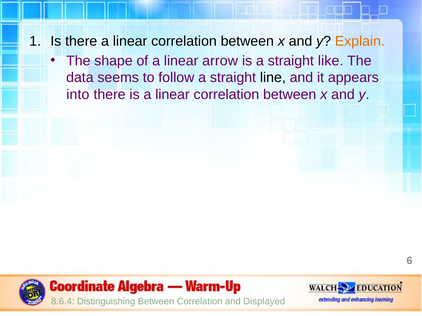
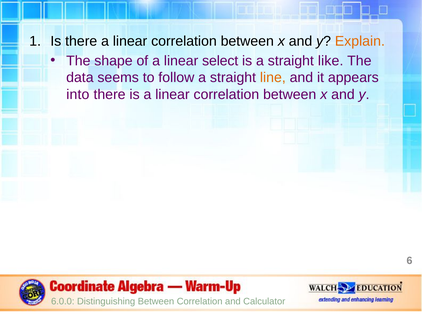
arrow: arrow -> select (220, 61)
line colour: black -> orange (273, 78)
8.6.4: 8.6.4 -> 6.0.0 (63, 302)
Displayed: Displayed -> Calculator (264, 302)
